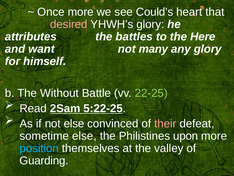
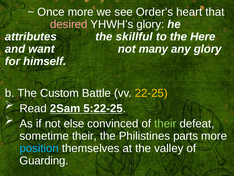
Could’s: Could’s -> Order’s (155, 12)
battles: battles -> skillful (134, 37)
Without: Without -> Custom (59, 93)
22-25 colour: light green -> yellow (151, 93)
their colour: pink -> light green (165, 123)
sometime else: else -> their (84, 136)
upon: upon -> parts (186, 136)
